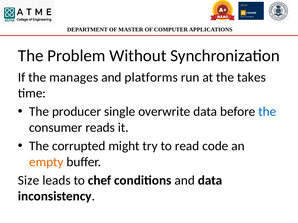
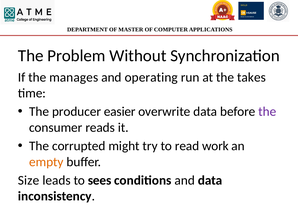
platforms: platforms -> operating (151, 77)
single: single -> easier (120, 112)
the colour: blue -> purple (267, 112)
code: code -> work (215, 146)
chef: chef -> sees (100, 181)
